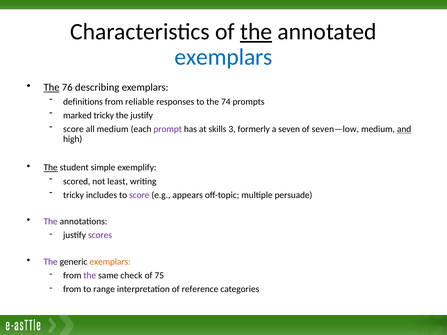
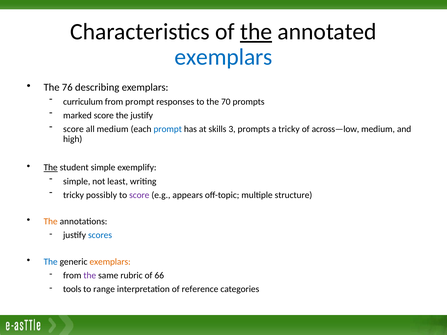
The underline: present -> none (52, 88)
definitions: definitions -> curriculum (83, 102)
from reliable: reliable -> prompt (140, 102)
74: 74 -> 70 (226, 102)
marked tricky: tricky -> score (104, 116)
prompt colour: purple -> blue (168, 129)
3 formerly: formerly -> prompts (254, 129)
a seven: seven -> tricky (289, 129)
seven—low: seven—low -> across—low (335, 129)
and underline: present -> none (404, 129)
scored: scored -> simple (77, 181)
includes: includes -> possibly (102, 195)
persuade: persuade -> structure (293, 195)
The colour: purple -> orange (51, 222)
scores colour: purple -> blue (100, 235)
The colour: purple -> blue (51, 262)
check: check -> rubric (132, 276)
75: 75 -> 66 (159, 276)
from: from -> tools (72, 289)
